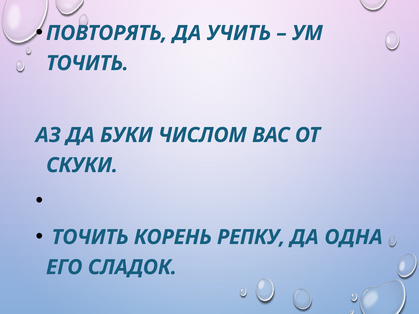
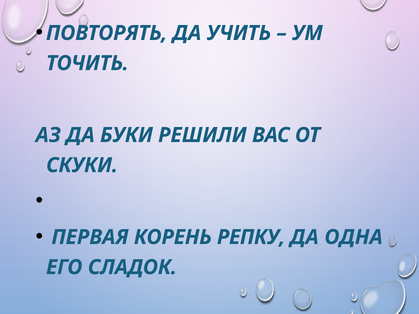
ЧИСЛОМ: ЧИСЛОМ -> РЕШИЛИ (202, 135)
ТОЧИТЬ: ТОЧИТЬ -> ПЕРВАЯ (90, 237)
